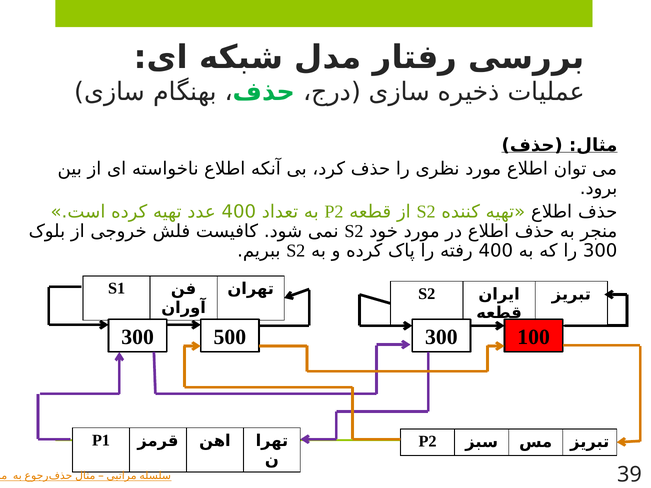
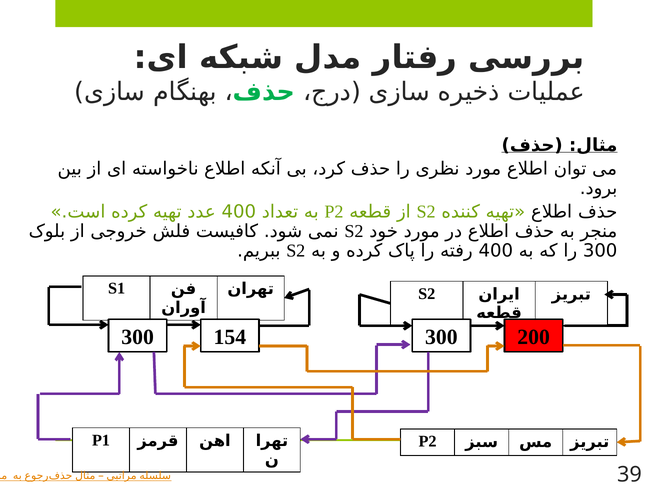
500: 500 -> 154 (230, 337)
100: 100 -> 200 (534, 337)
